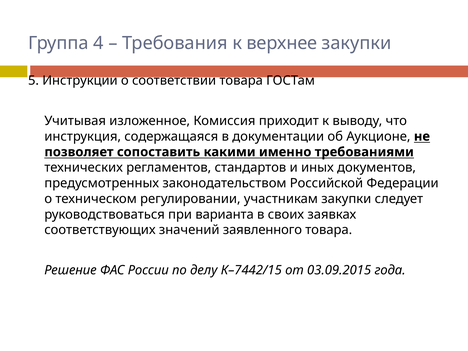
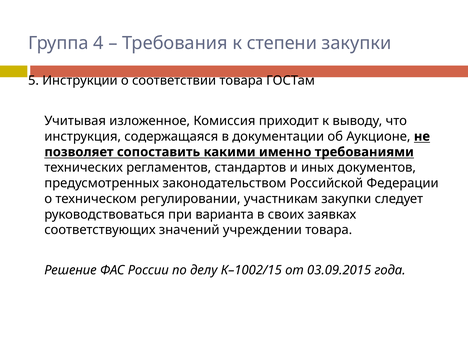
верхнее: верхнее -> степени (282, 43)
заявленного: заявленного -> учреждении (262, 230)
К–7442/15: К–7442/15 -> К–1002/15 (251, 270)
